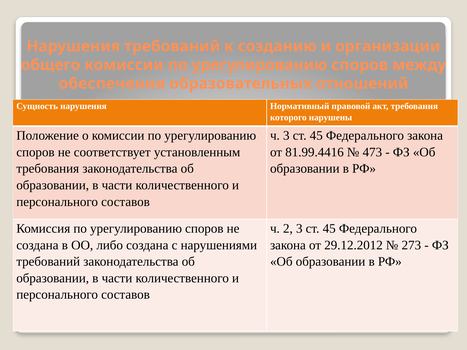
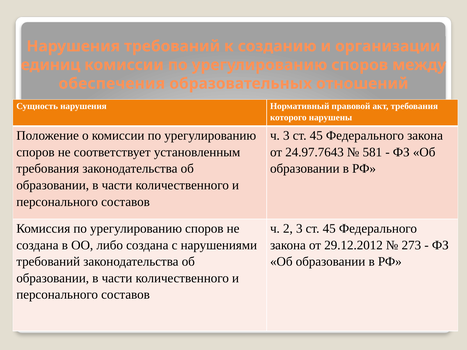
общего: общего -> единиц (51, 65)
81.99.4416: 81.99.4416 -> 24.97.7643 (315, 152)
473: 473 -> 581 (372, 152)
